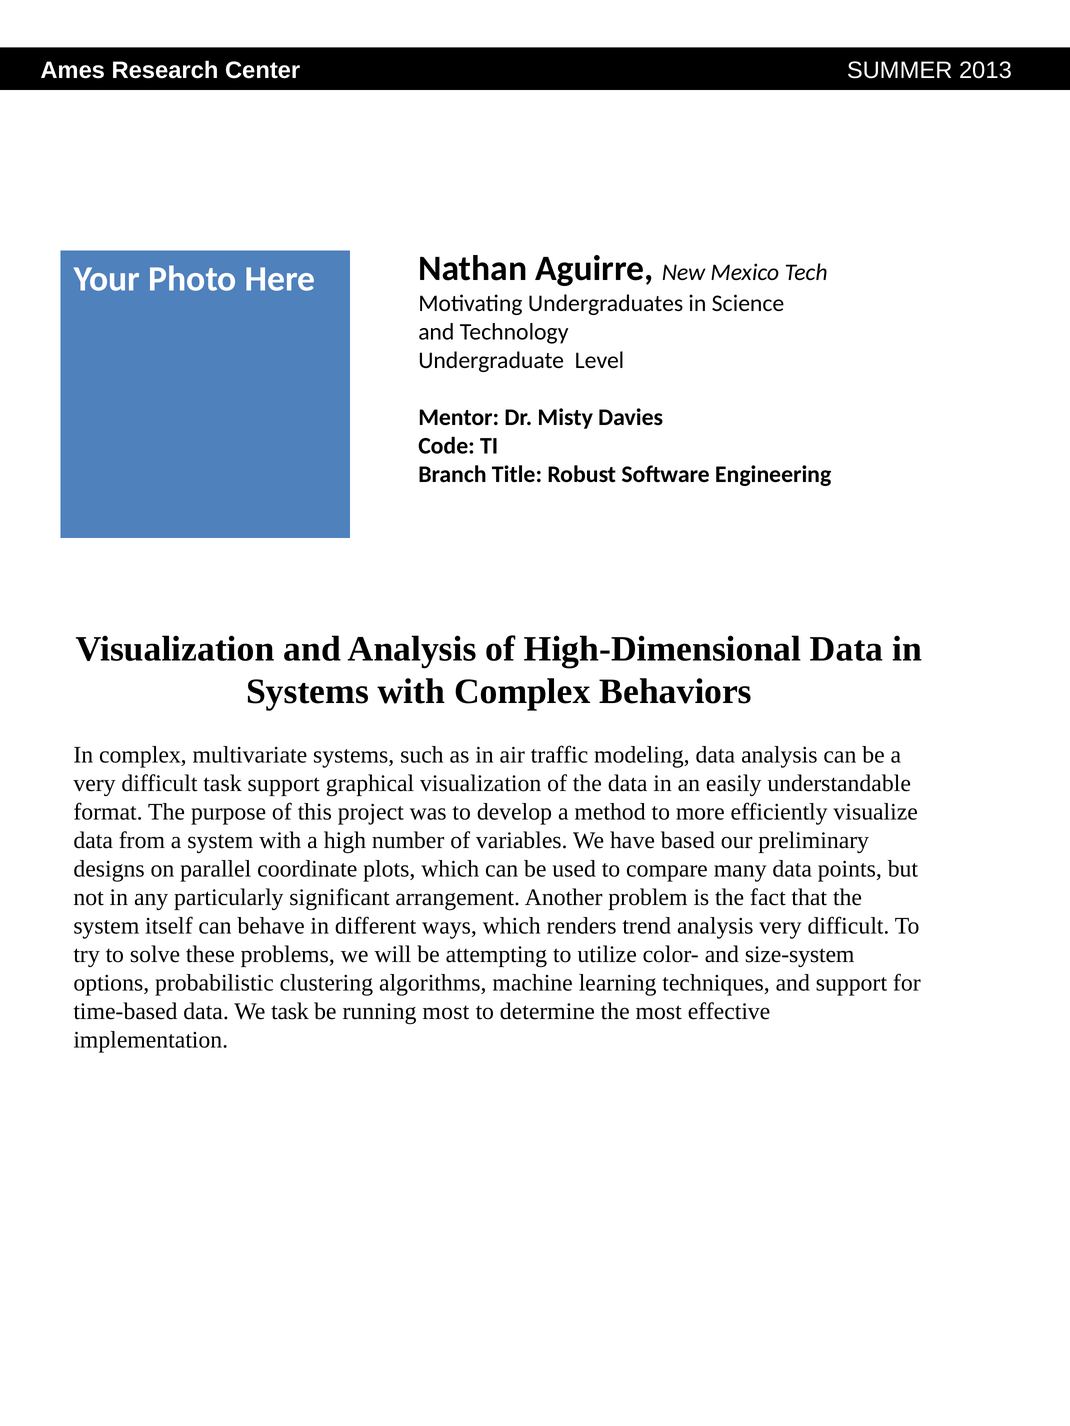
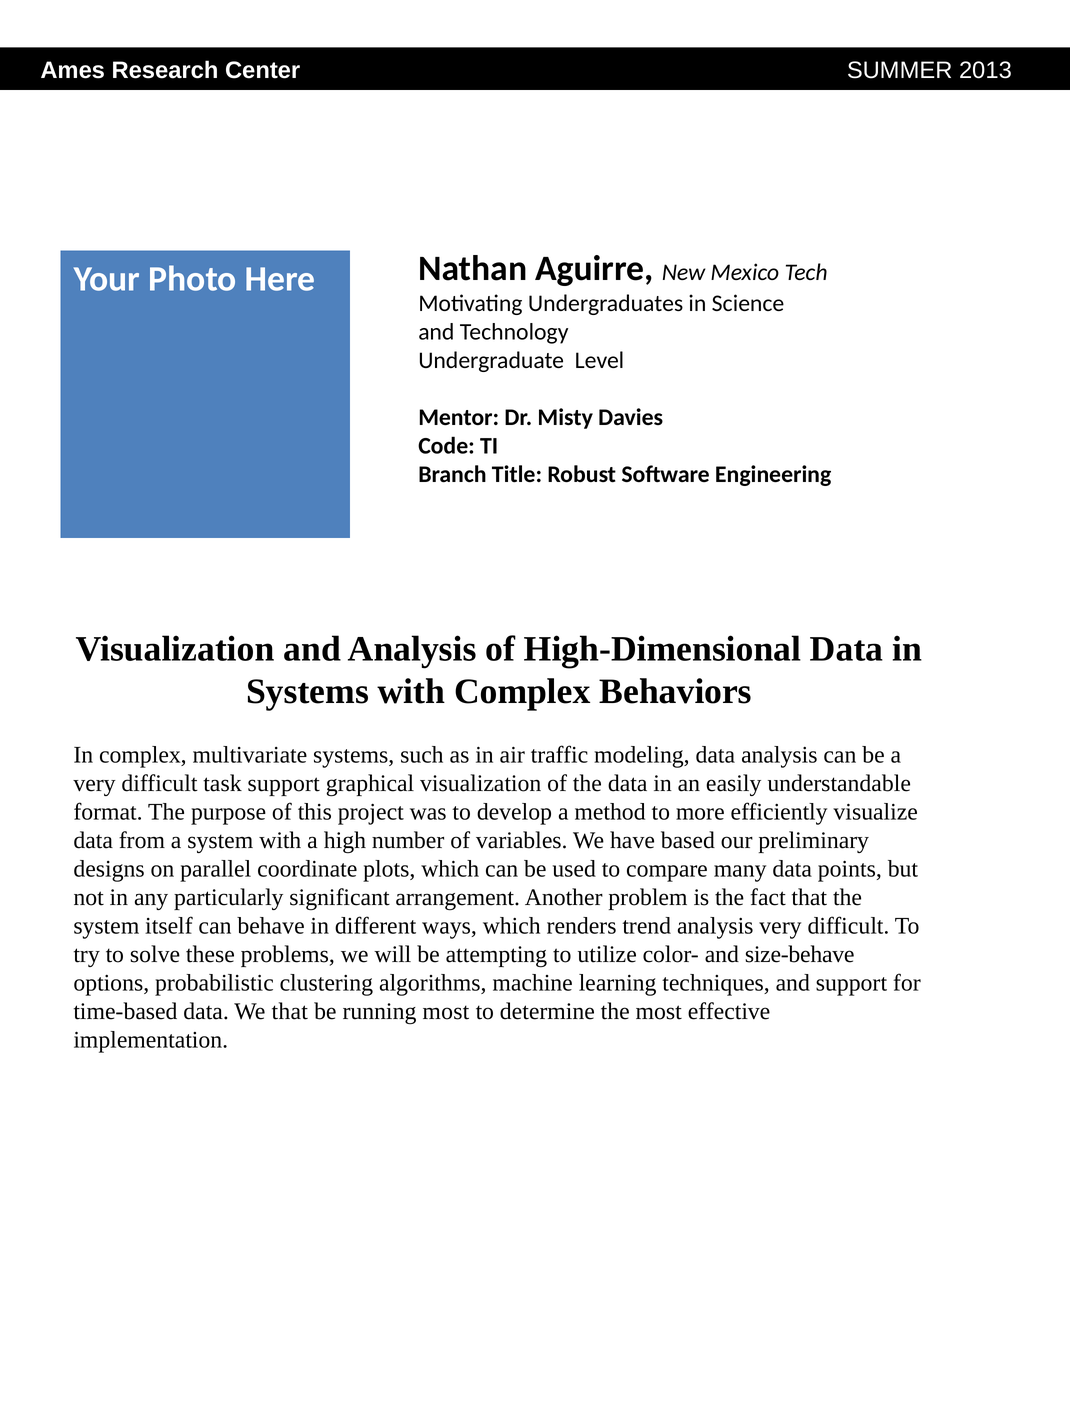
size-system: size-system -> size-behave (800, 955)
We task: task -> that (290, 1012)
